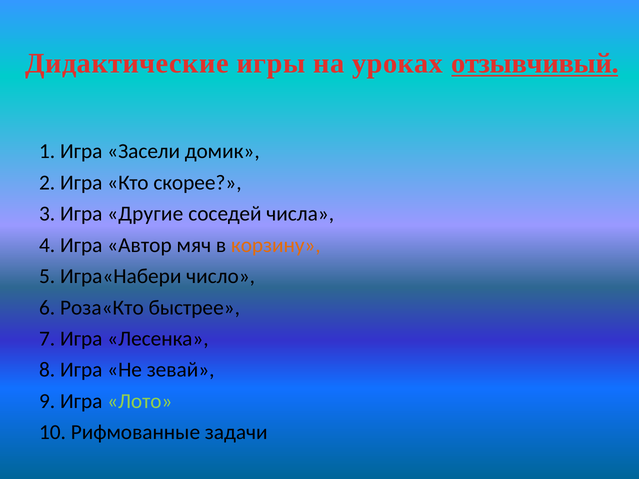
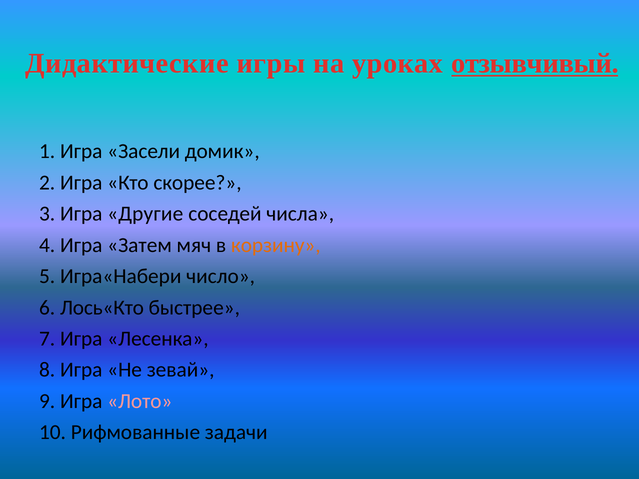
Автор: Автор -> Затем (139, 245)
Роза«Кто: Роза«Кто -> Лось«Кто (102, 308)
Лото colour: light green -> pink (140, 401)
